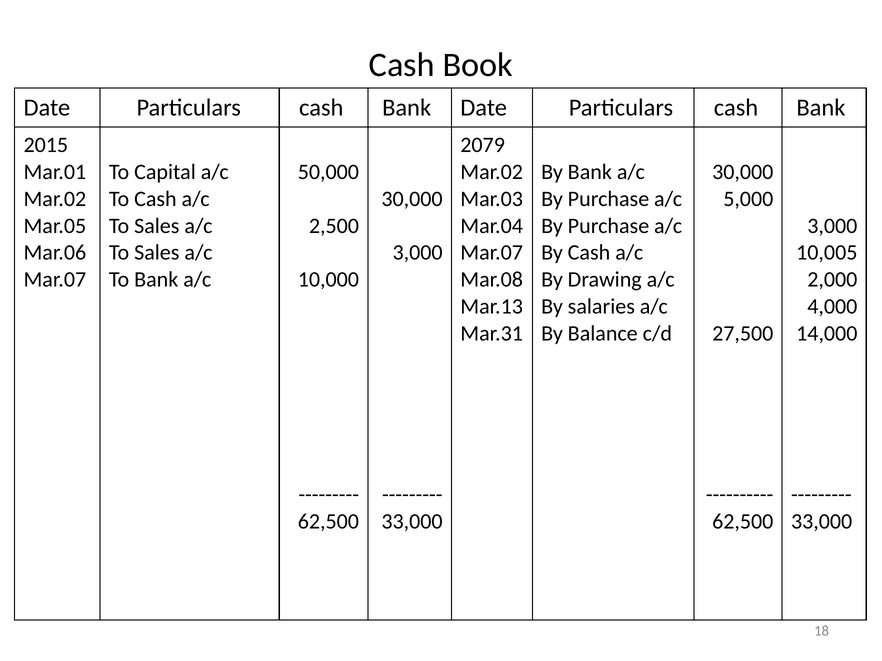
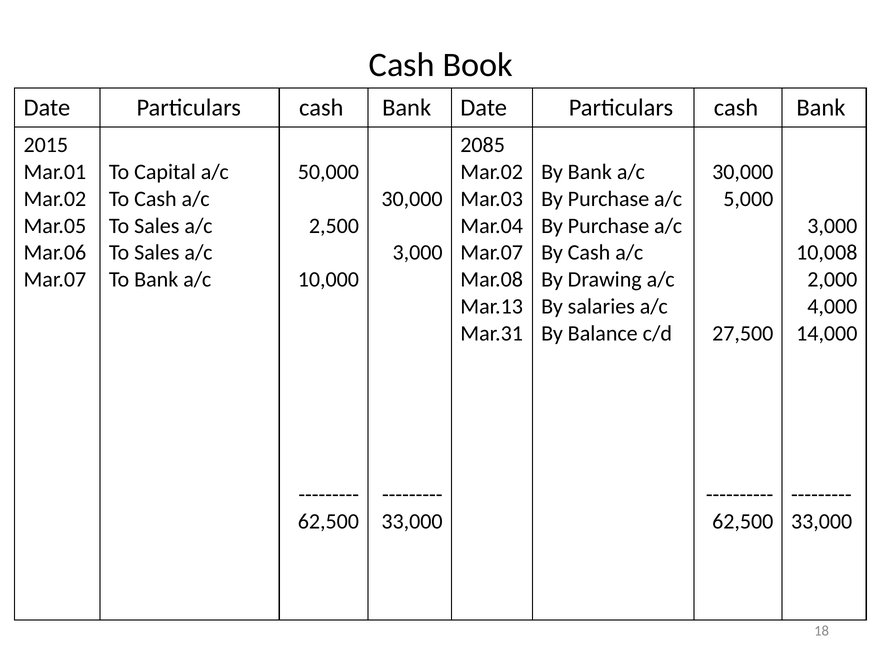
2079: 2079 -> 2085 (483, 145)
10,005: 10,005 -> 10,008 (827, 253)
